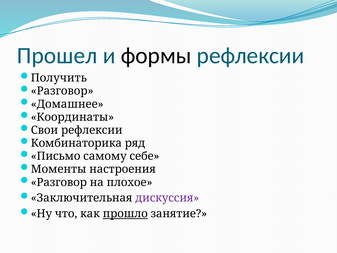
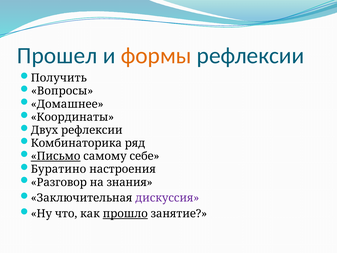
формы colour: black -> orange (156, 56)
Разговор: Разговор -> Вопросы (62, 91)
Свои: Свои -> Двух (45, 130)
Письмо underline: none -> present (56, 156)
Моменты: Моменты -> Буратино (59, 169)
плохое: плохое -> знания (130, 182)
